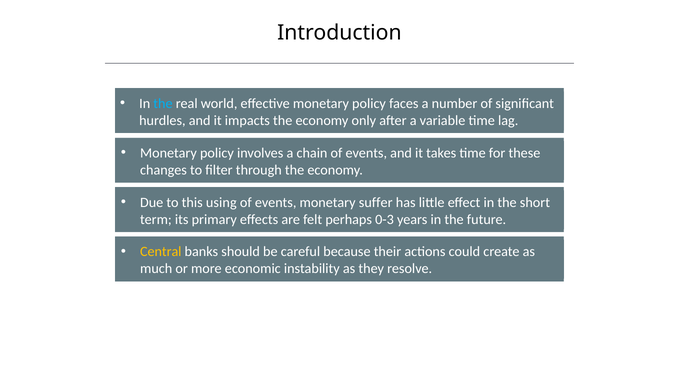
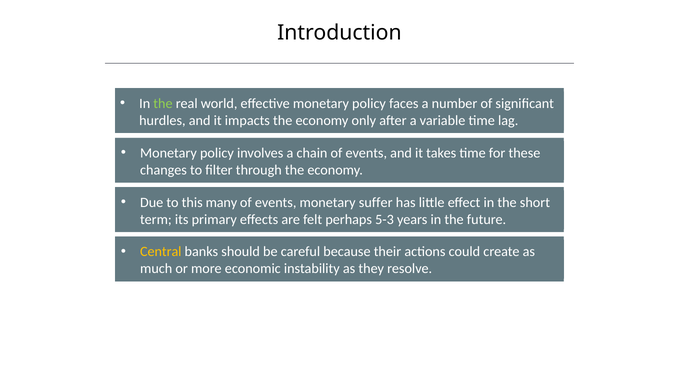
the colour: light blue -> light green (163, 104)
using: using -> many (221, 202)
0-3: 0-3 -> 5-3 (384, 219)
